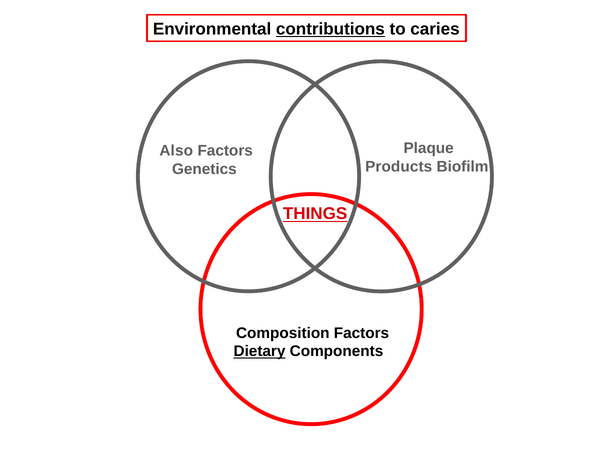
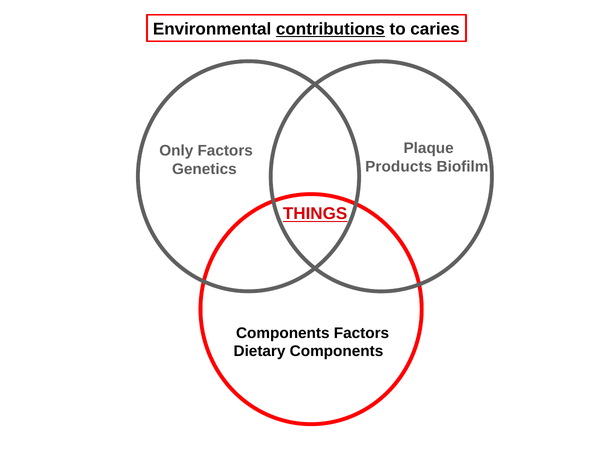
Also: Also -> Only (176, 151)
Composition: Composition -> Components (283, 333)
Dietary underline: present -> none (260, 351)
